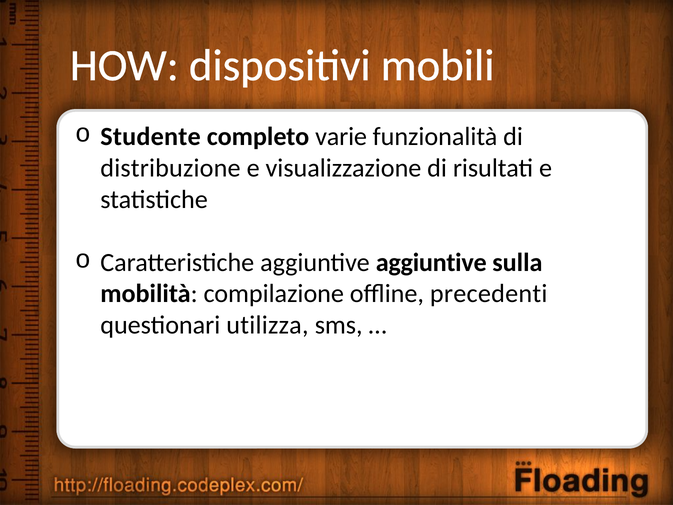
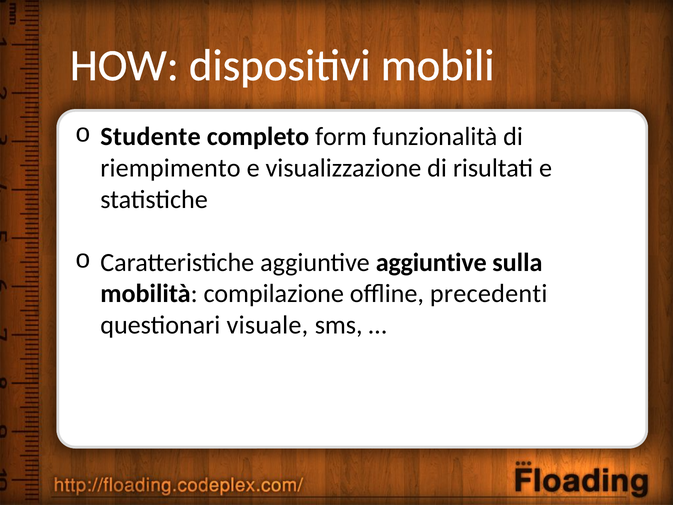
varie: varie -> form (341, 137)
distribuzione: distribuzione -> riempimento (170, 168)
utilizza: utilizza -> visuale (267, 325)
